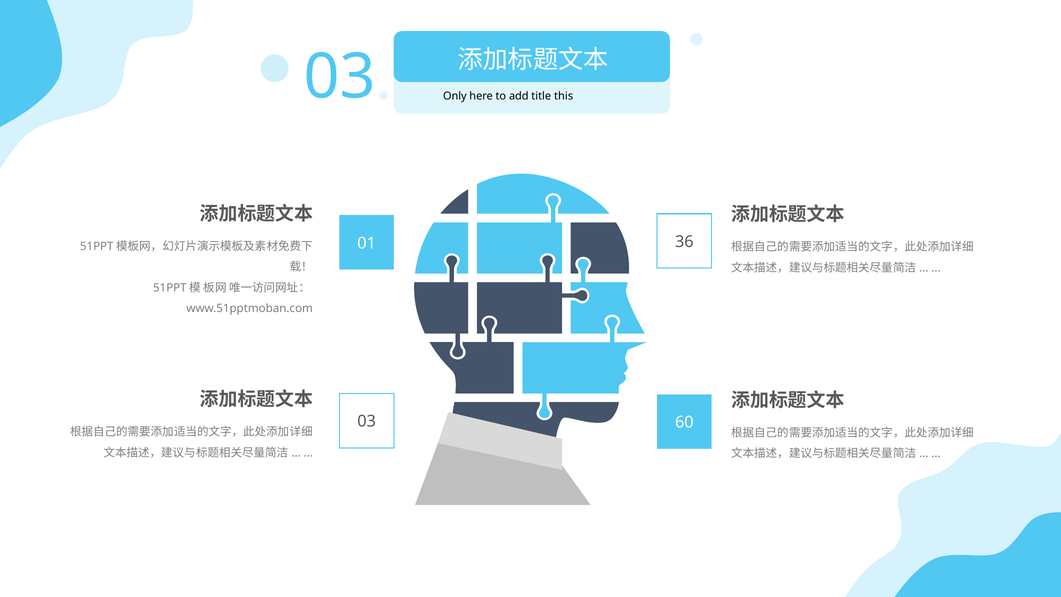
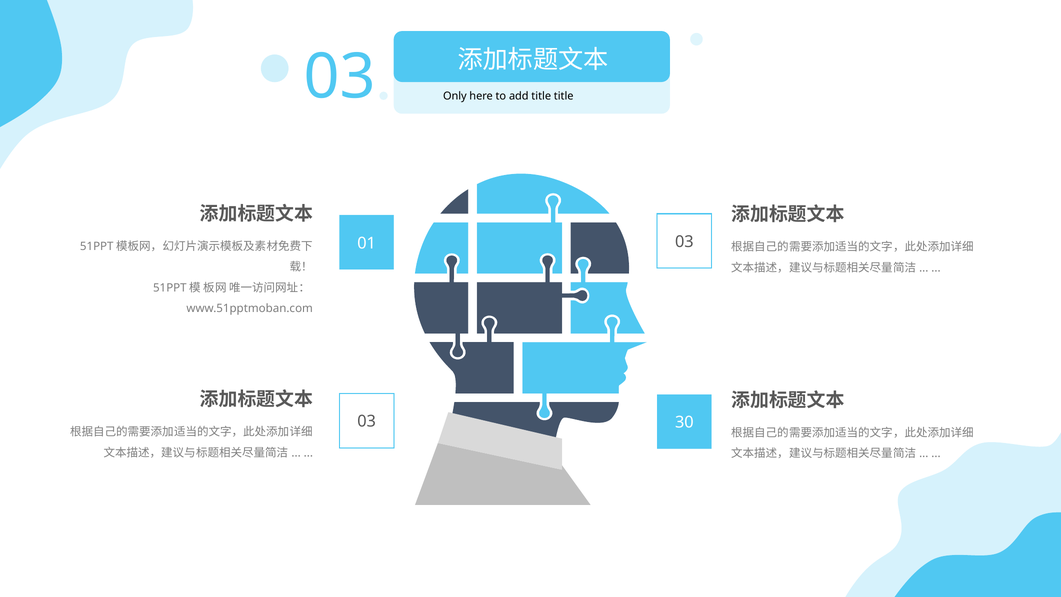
title this: this -> title (564, 96)
01 36: 36 -> 03 (684, 242)
60: 60 -> 30 (684, 422)
